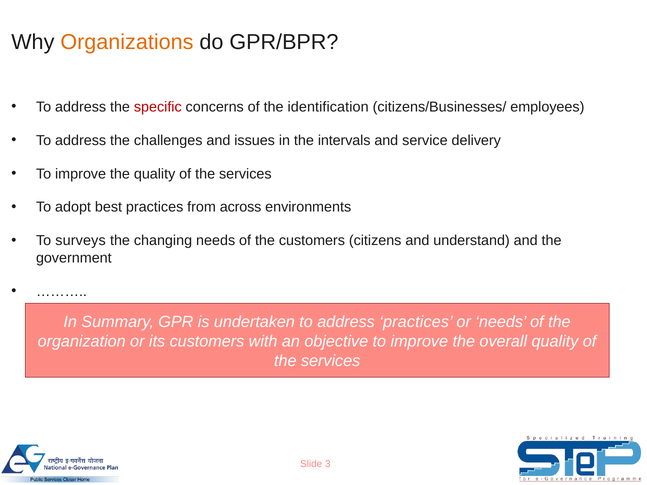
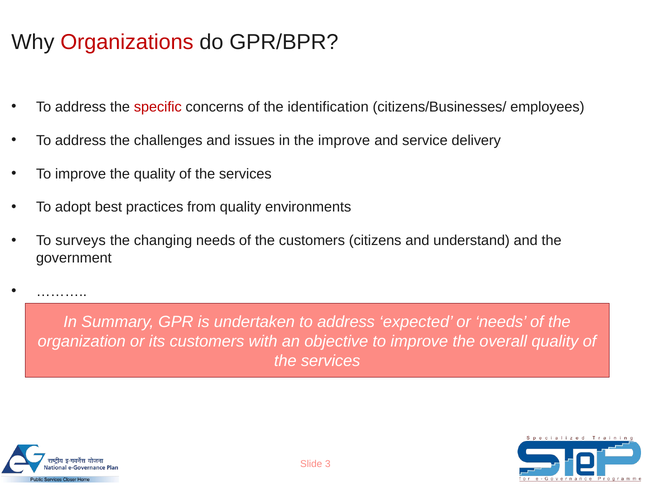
Organizations colour: orange -> red (127, 42)
the intervals: intervals -> improve (344, 141)
from across: across -> quality (241, 207)
address practices: practices -> expected (416, 322)
